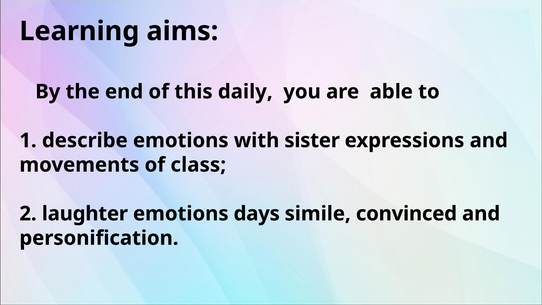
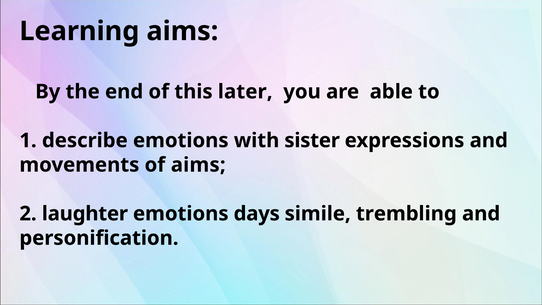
daily: daily -> later (245, 92)
of class: class -> aims (198, 165)
convinced: convinced -> trembling (406, 214)
